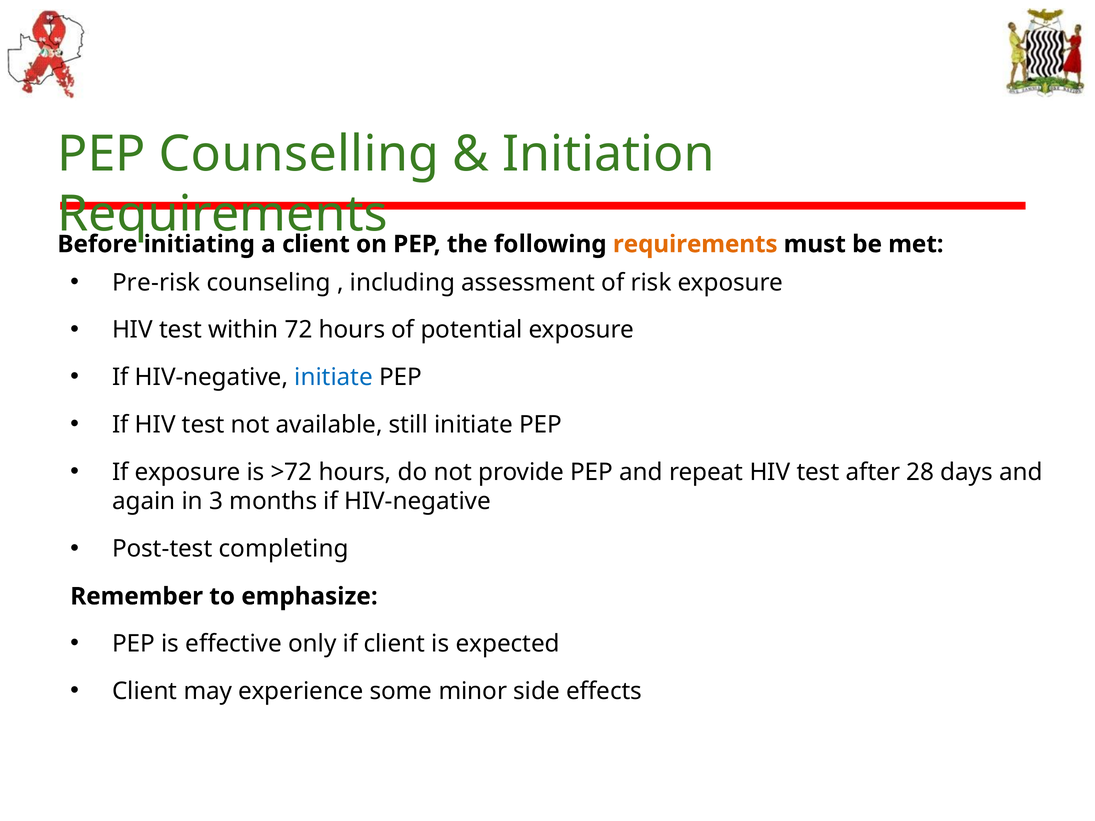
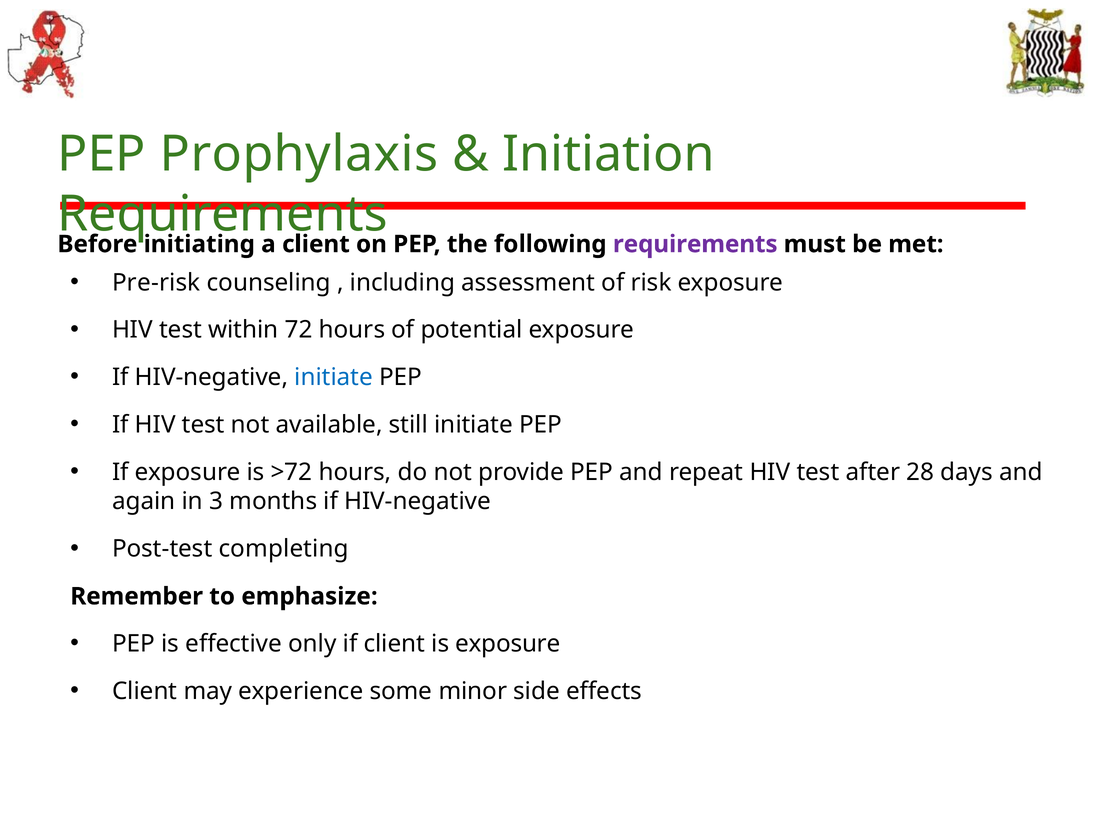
Counselling: Counselling -> Prophylaxis (299, 154)
requirements colour: orange -> purple (695, 244)
is expected: expected -> exposure (508, 644)
